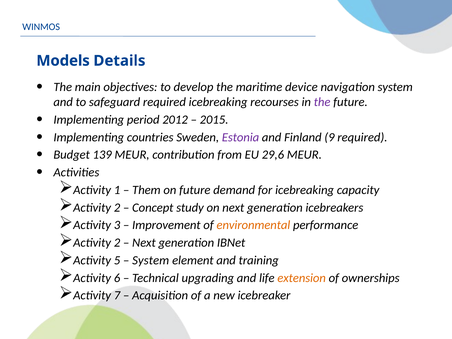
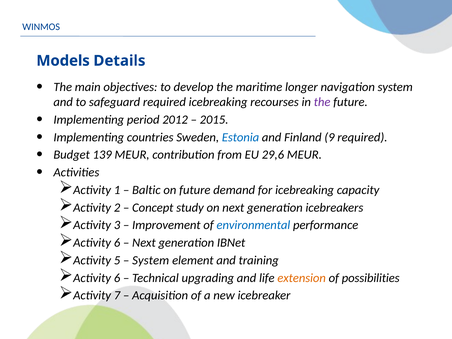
device: device -> longer (301, 87)
Estonia colour: purple -> blue (241, 137)
Them: Them -> Baltic (146, 190)
environmental colour: orange -> blue (253, 225)
2: 2 -> 6 (117, 243)
ownerships: ownerships -> possibilities (371, 278)
